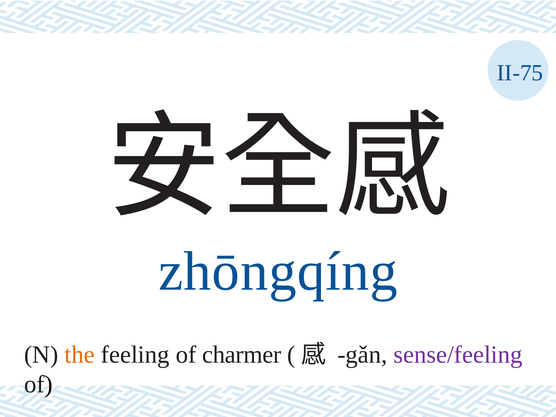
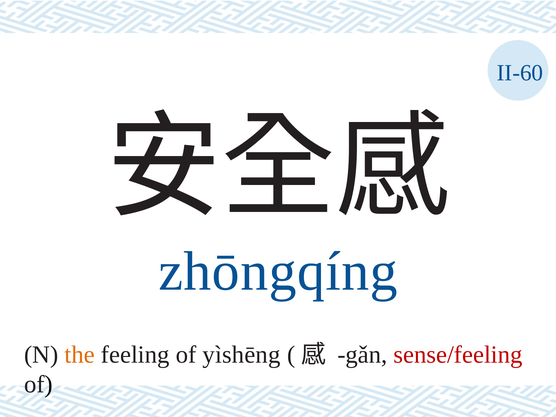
II-75: II-75 -> II-60 (520, 73)
charmer: charmer -> yìshēng (241, 355)
sense/feeling colour: purple -> red (458, 355)
